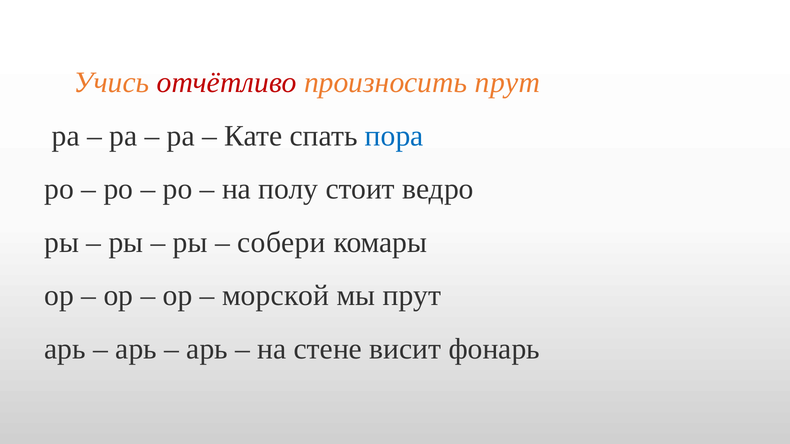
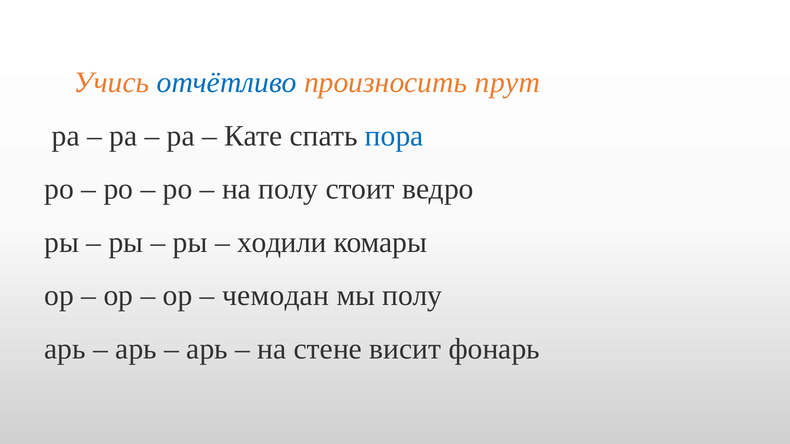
отчётливо colour: red -> blue (227, 83)
собери: собери -> ходили (282, 243)
морской: морской -> чемодан (276, 296)
мы прут: прут -> полу (412, 296)
